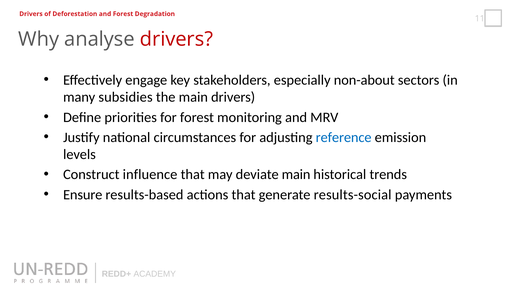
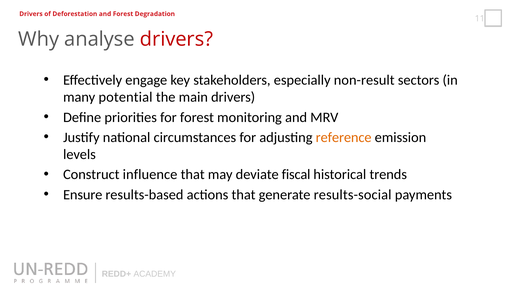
non-about: non-about -> non-result (364, 80)
subsidies: subsidies -> potential (126, 97)
reference colour: blue -> orange (344, 137)
deviate main: main -> fiscal (296, 175)
